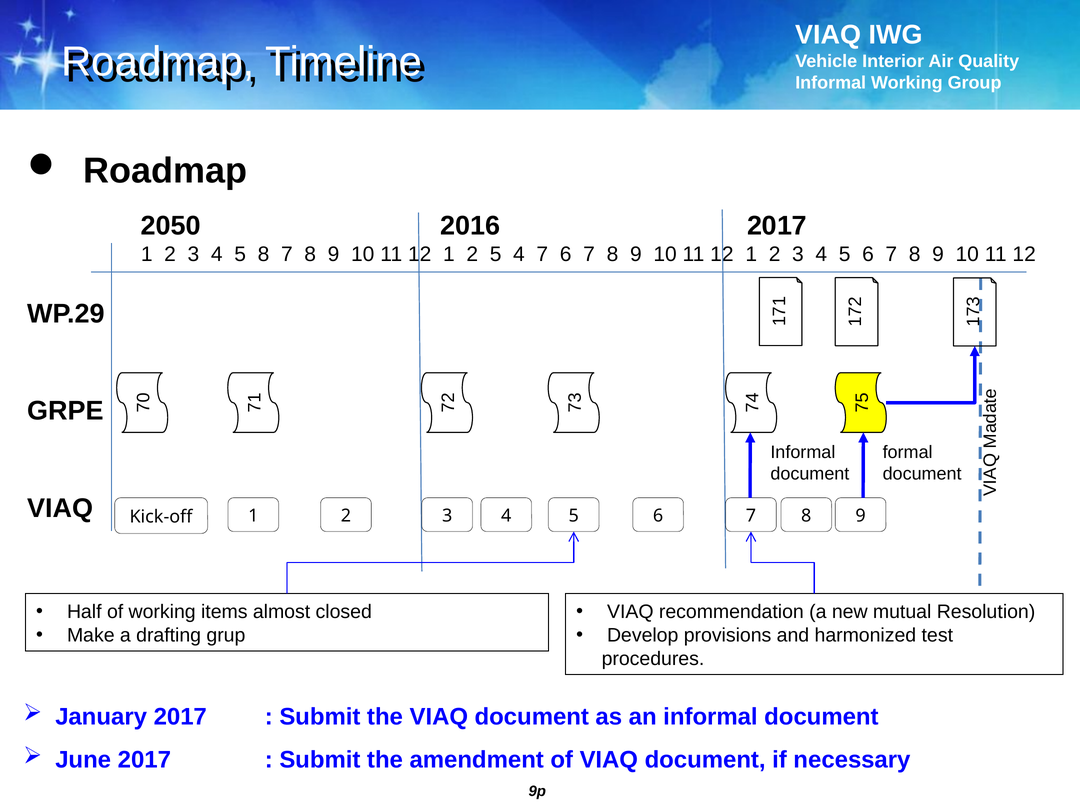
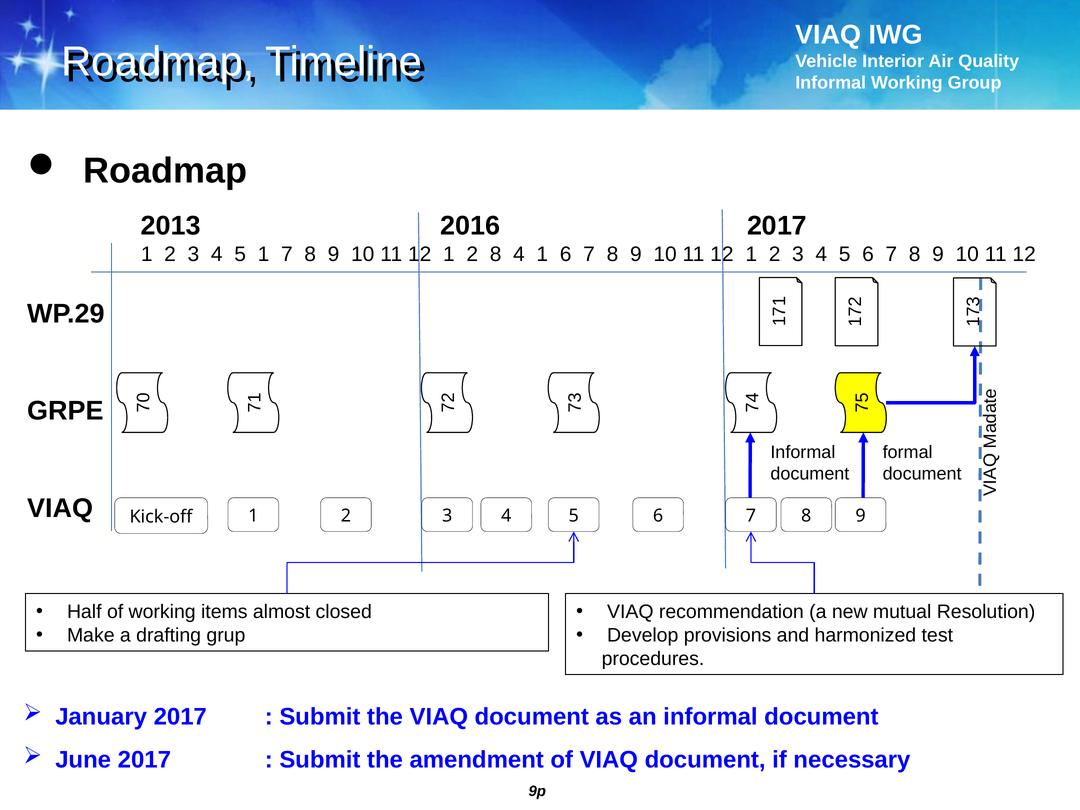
2050: 2050 -> 2013 (171, 226)
5 8: 8 -> 1 (264, 254)
2 5: 5 -> 8 (496, 254)
7: 7 -> 1 (542, 254)
